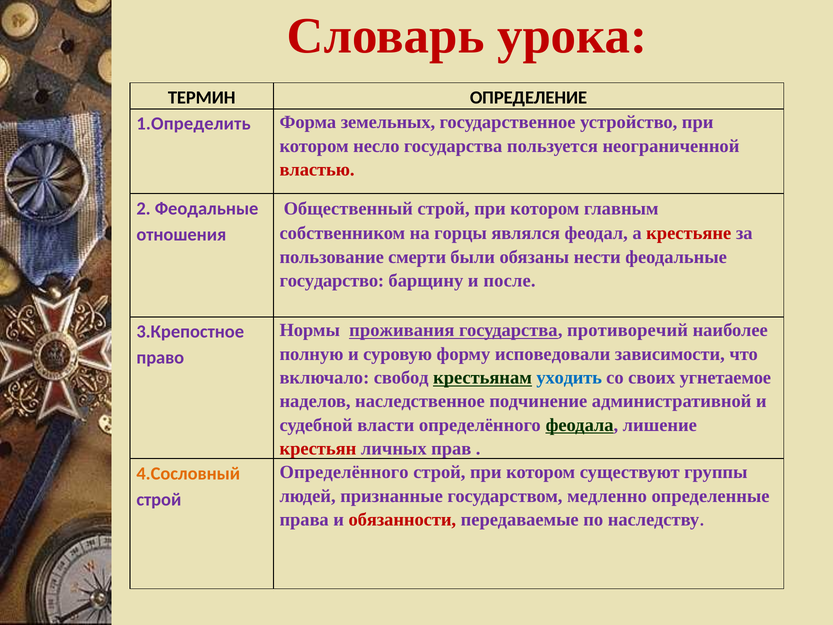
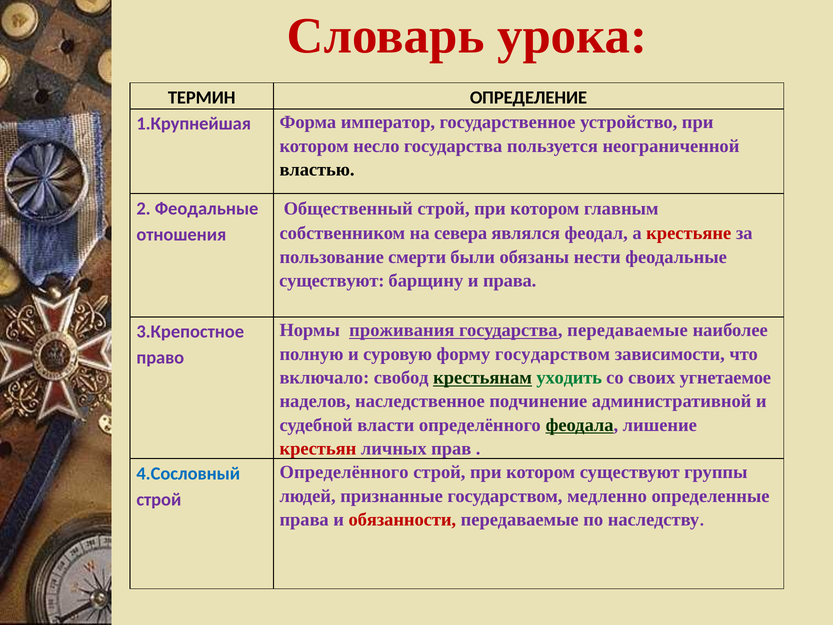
1.Определить: 1.Определить -> 1.Крупнейшая (194, 124)
земельных: земельных -> император (388, 122)
властью colour: red -> black (317, 170)
горцы: горцы -> севера (461, 233)
государство: государство -> существуют (332, 280)
и после: после -> права (510, 280)
государства противоречий: противоречий -> передаваемые (627, 330)
форму исповедовали: исповедовали -> государством (553, 354)
уходить colour: blue -> green (569, 377)
4.Сословный colour: orange -> blue (188, 473)
